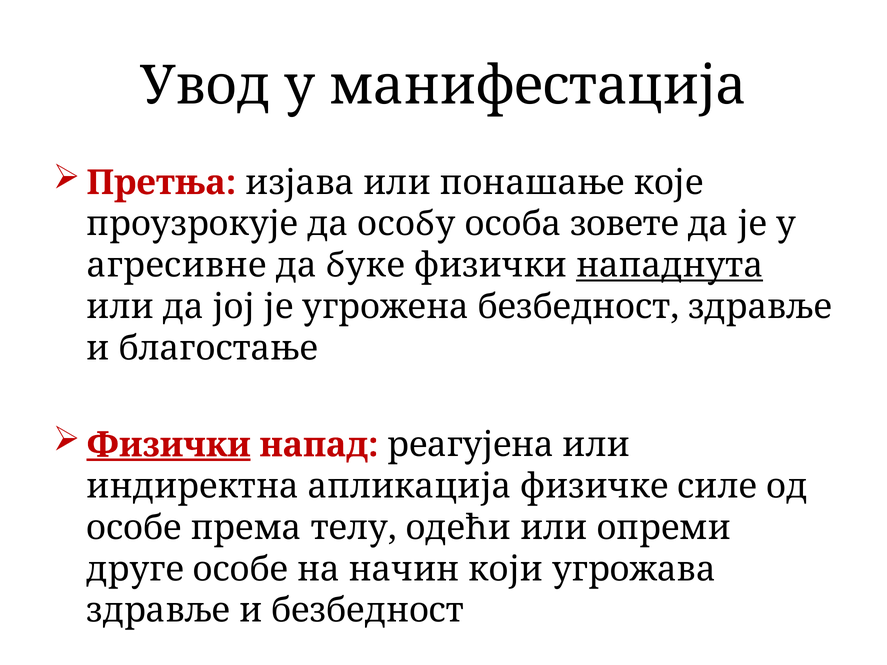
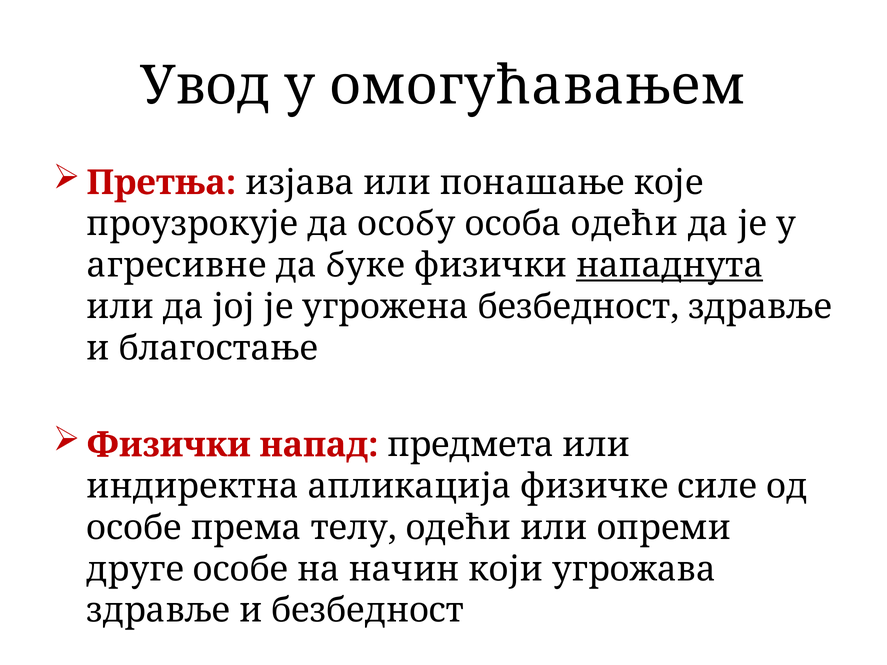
манифестација: манифестација -> омогућавањем (538, 86)
особа зовете: зовете -> одећи (624, 224)
Физички underline: present -> none (169, 445)
реагујена: реагујена -> предмета (471, 445)
